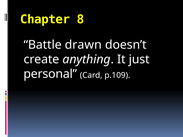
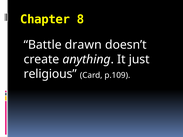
personal: personal -> religious (50, 74)
